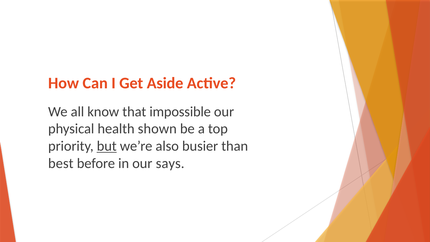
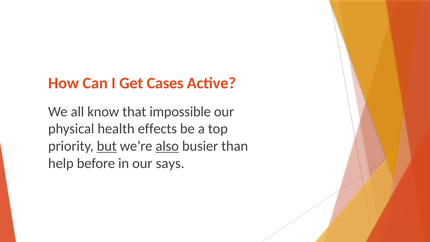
Aside: Aside -> Cases (165, 83)
shown: shown -> effects (157, 129)
also underline: none -> present (167, 146)
best: best -> help (61, 163)
